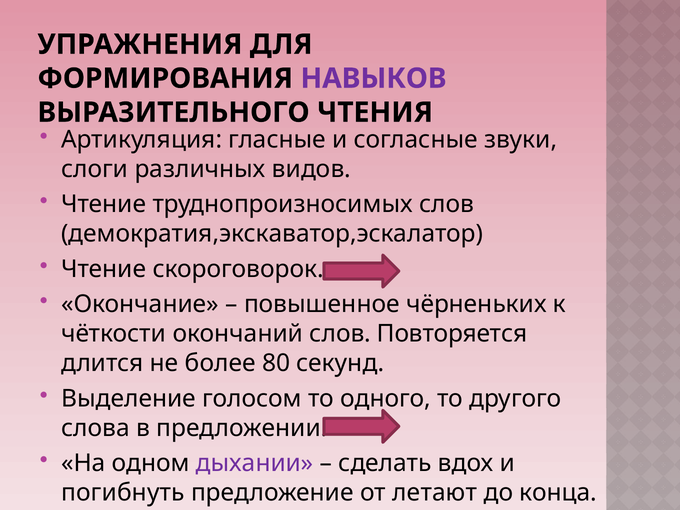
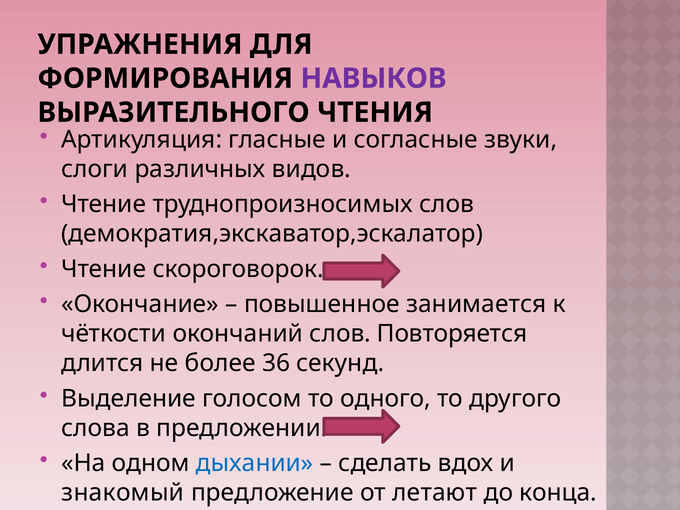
чёрненьких: чёрненьких -> занимается (476, 304)
80: 80 -> 36 (276, 363)
дыхании colour: purple -> blue (255, 463)
погибнуть: погибнуть -> знакомый (123, 493)
